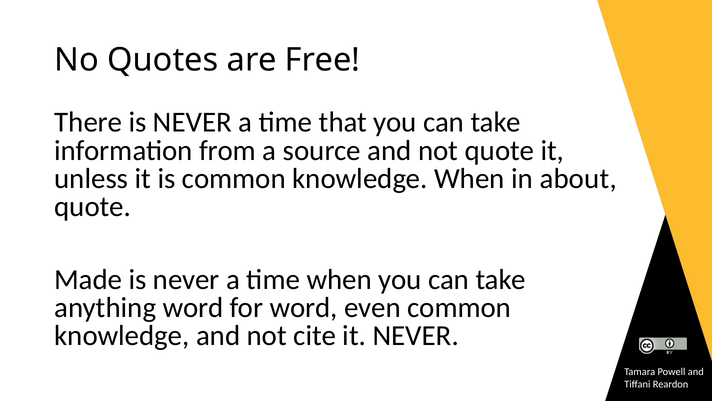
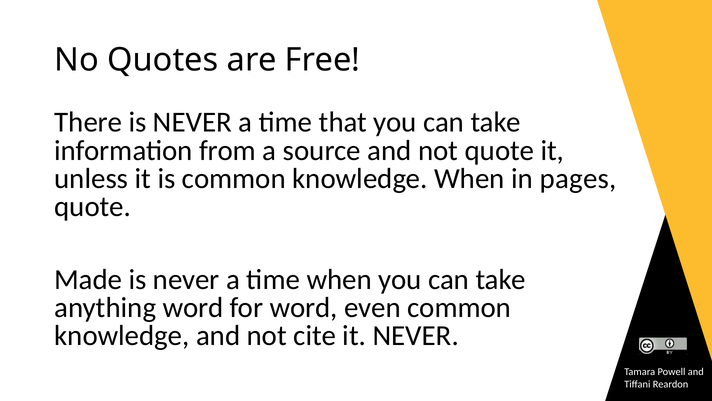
about: about -> pages (578, 178)
